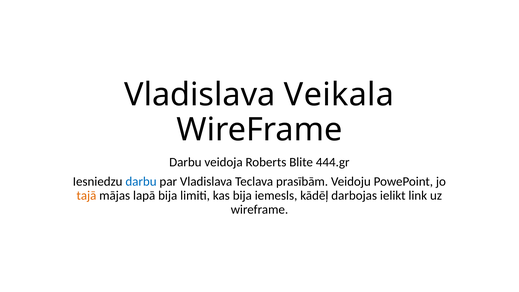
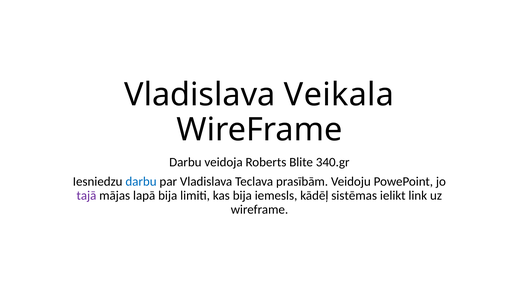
444.gr: 444.gr -> 340.gr (333, 162)
tajā colour: orange -> purple (86, 196)
darbojas: darbojas -> sistēmas (354, 196)
